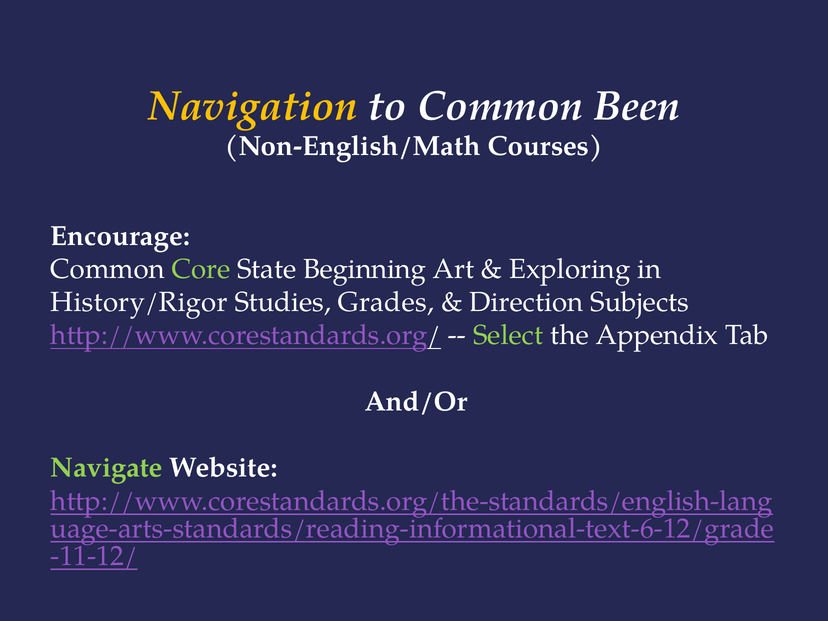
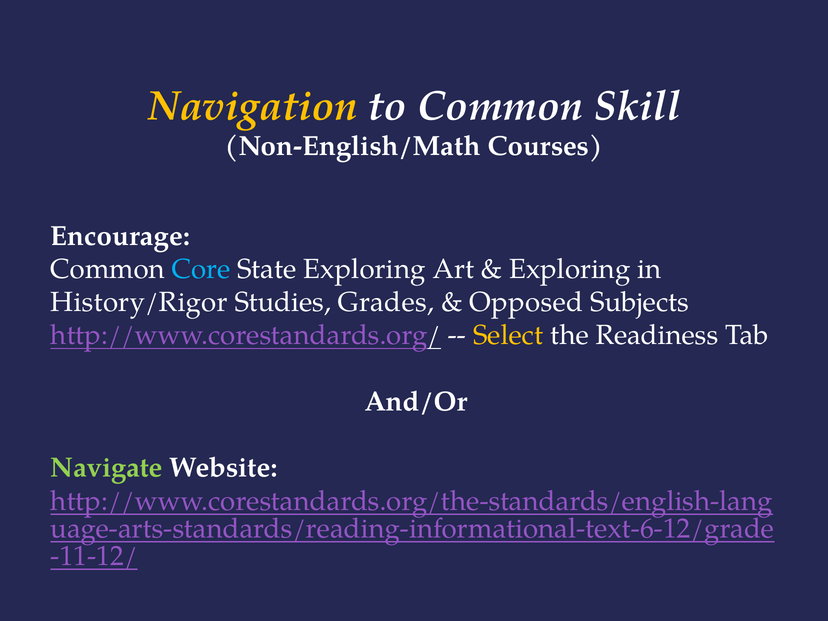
Been: Been -> Skill (637, 106)
Core colour: light green -> light blue (201, 269)
State Beginning: Beginning -> Exploring (364, 269)
Direction: Direction -> Opposed (526, 302)
Select colour: light green -> yellow (508, 335)
Appendix: Appendix -> Readiness (657, 335)
